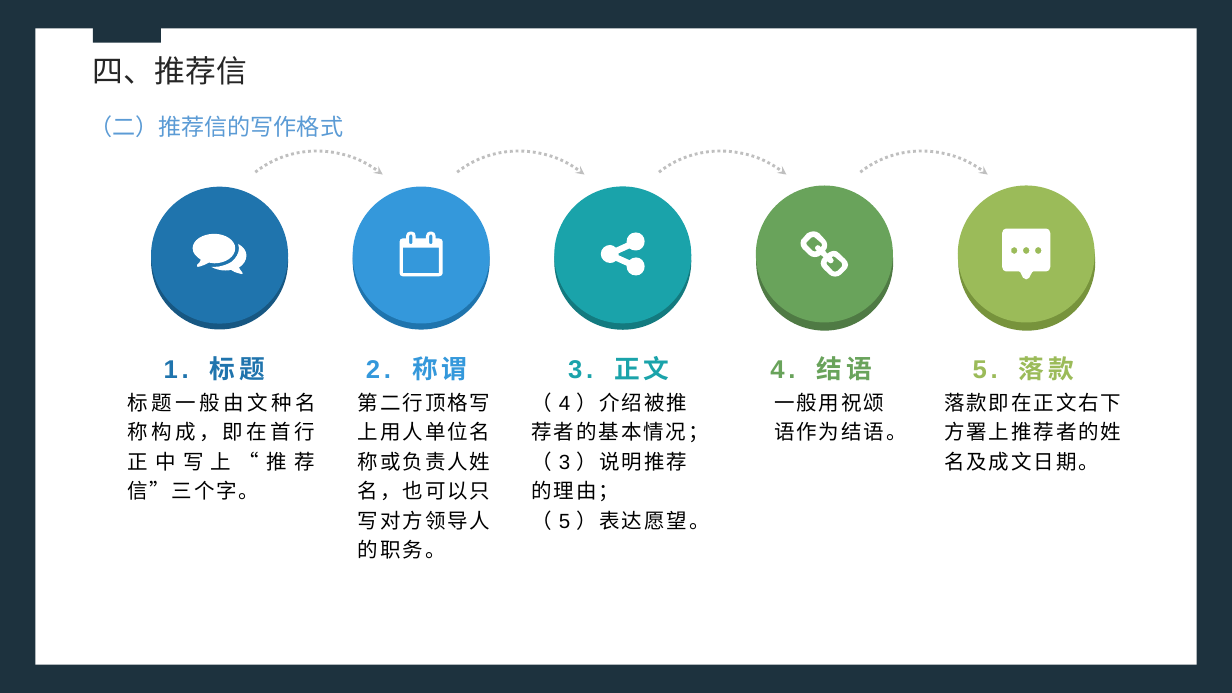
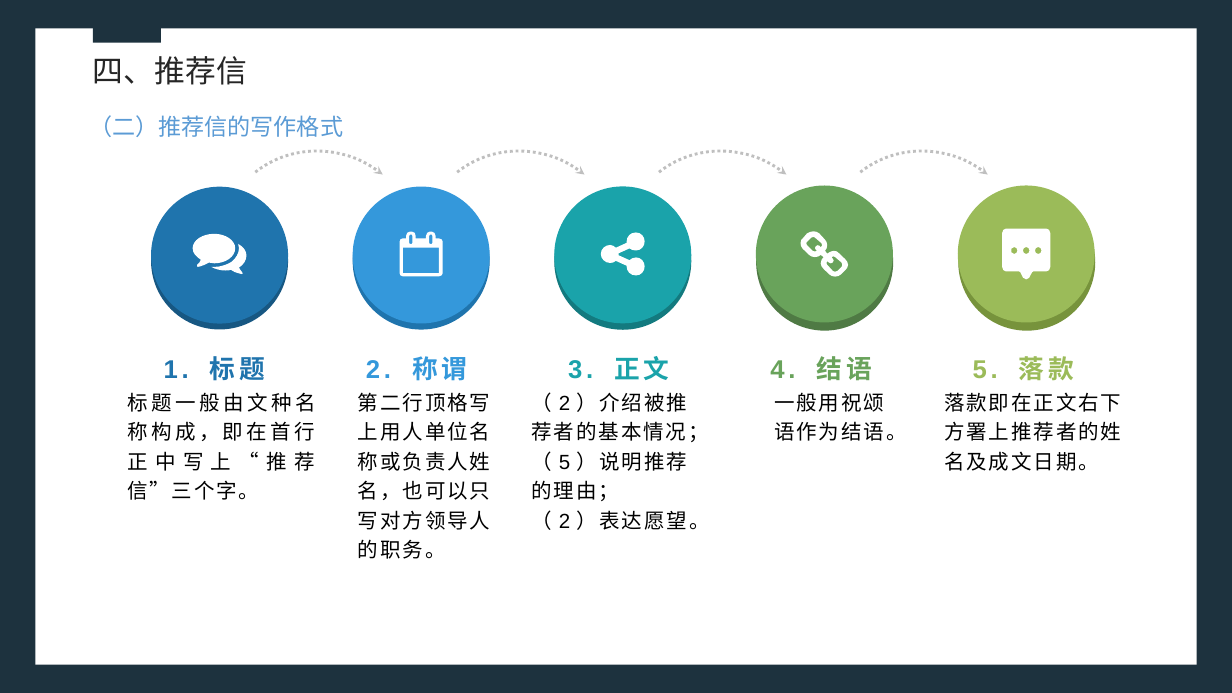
4: 4 -> 2 (565, 404)
3: 3 -> 5 (565, 463)
5: 5 -> 2 (565, 522)
